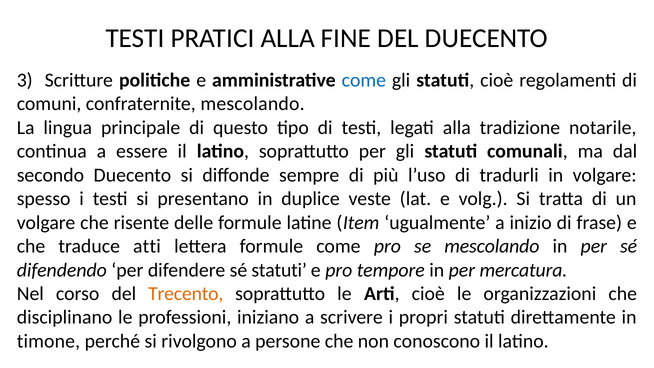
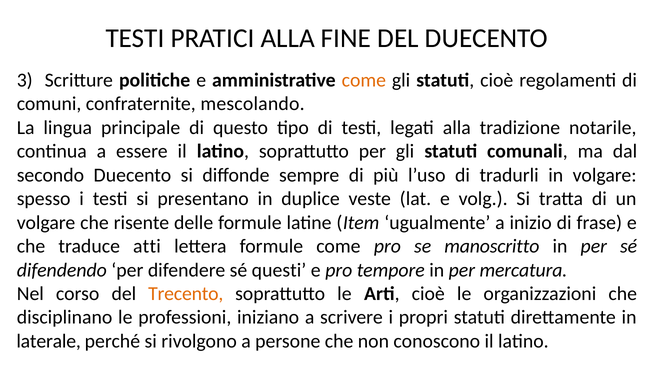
come colour: blue -> orange (364, 80)
se mescolando: mescolando -> manoscritto (492, 246)
sé statuti: statuti -> questi (279, 270)
timone: timone -> laterale (49, 341)
